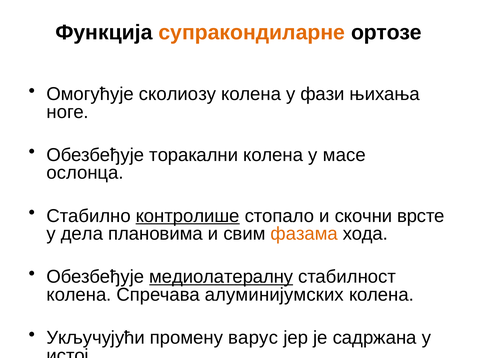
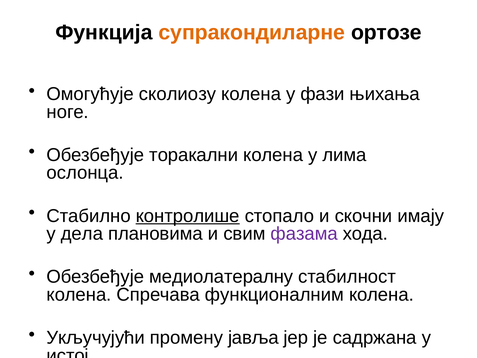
масе: масе -> лима (344, 155)
врсте: врсте -> имају (421, 216)
фазама colour: orange -> purple (304, 234)
медиолатералну underline: present -> none (221, 277)
алуминијумских: алуминијумских -> функционалним (274, 294)
варус: варус -> јавља (253, 338)
